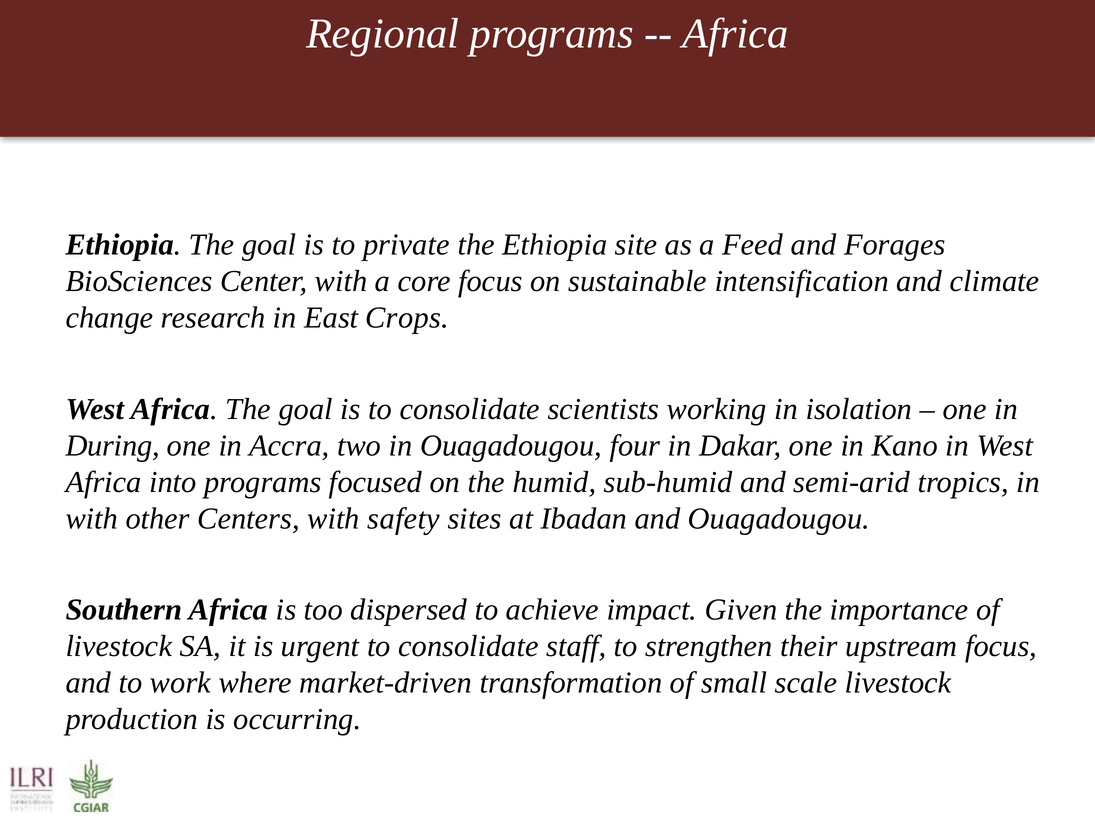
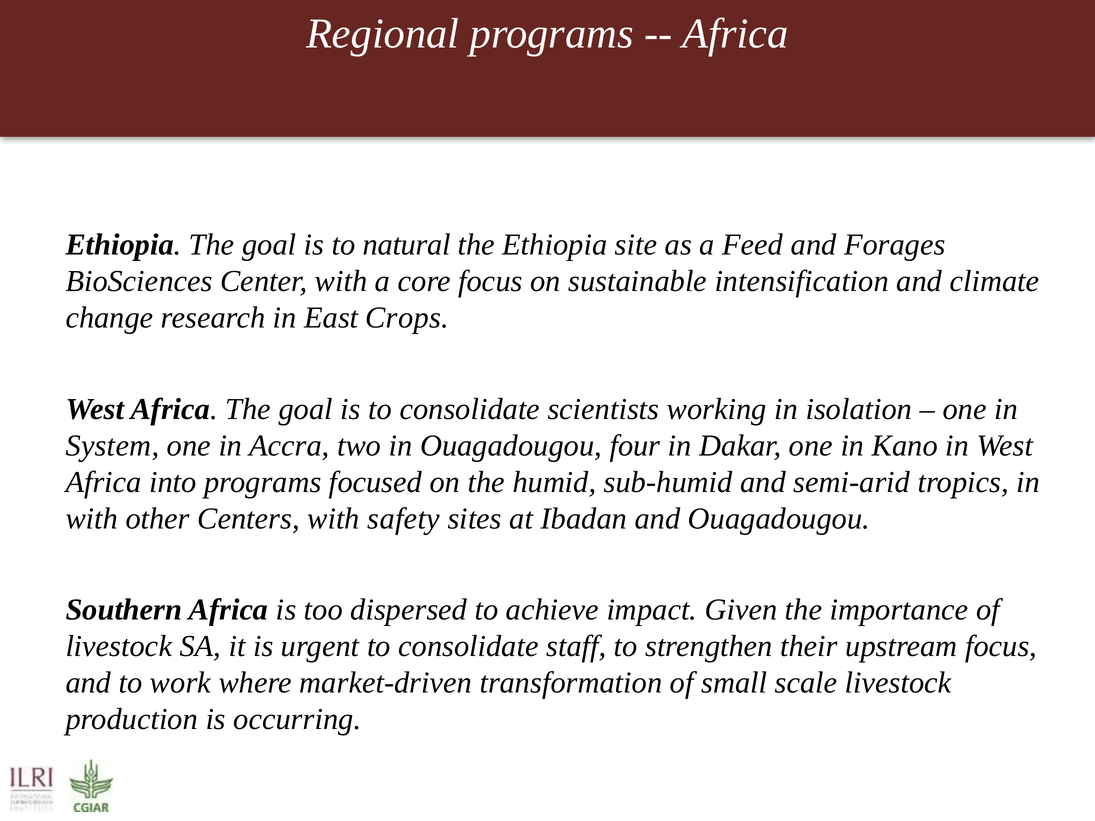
private: private -> natural (407, 245)
During: During -> System (112, 446)
